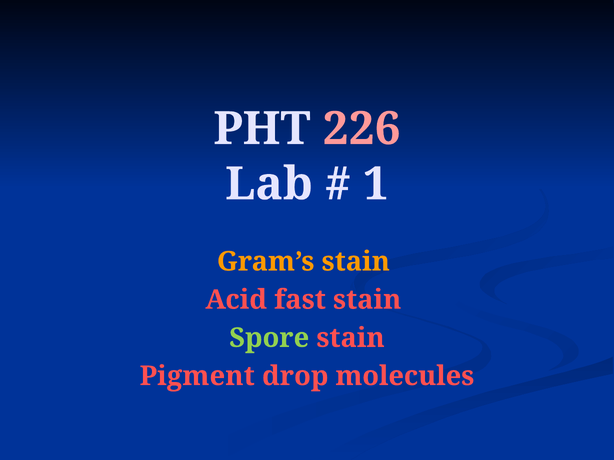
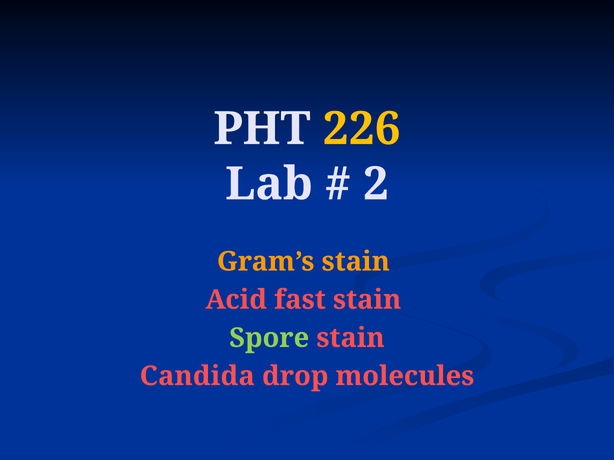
226 colour: pink -> yellow (362, 129)
1: 1 -> 2 (376, 184)
Pigment: Pigment -> Candida (197, 376)
